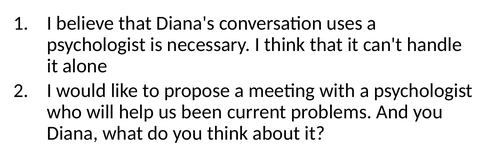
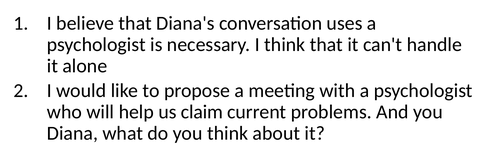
been: been -> claim (202, 112)
